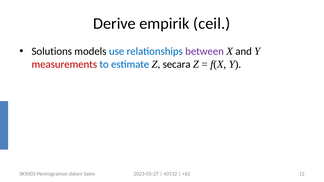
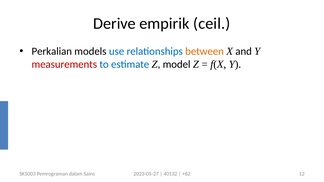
Solutions: Solutions -> Perkalian (52, 51)
between colour: purple -> orange (205, 51)
secara: secara -> model (177, 64)
